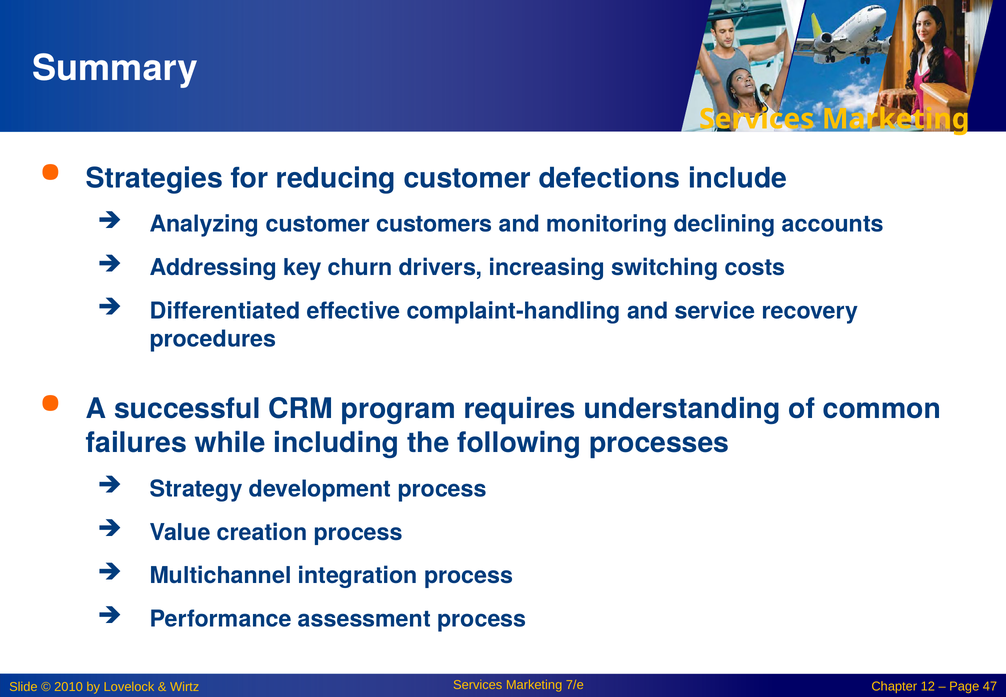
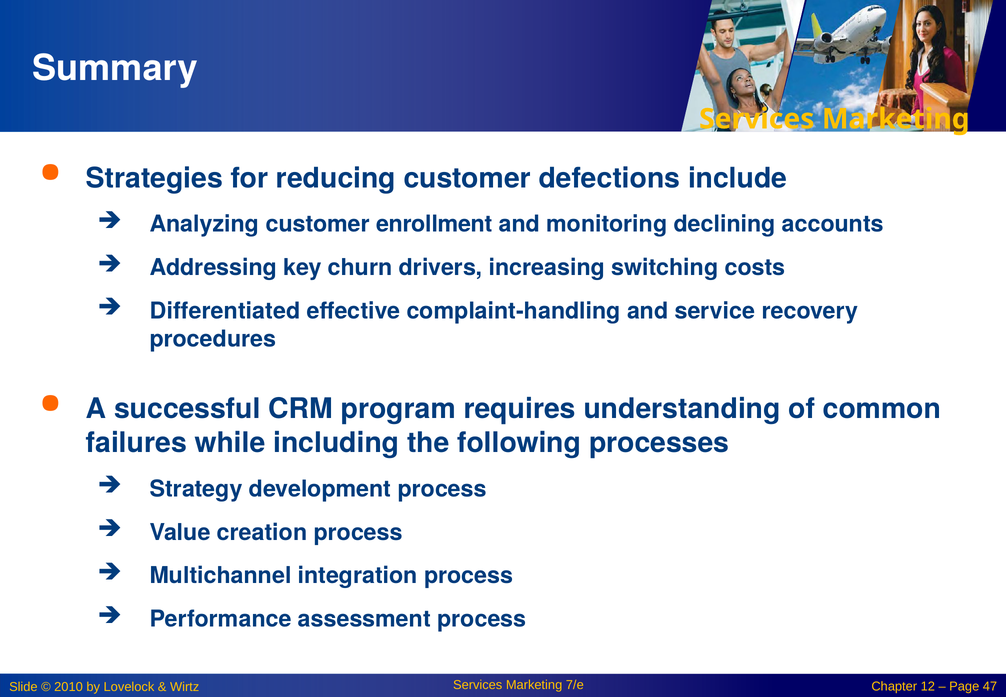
customers: customers -> enrollment (434, 224)
